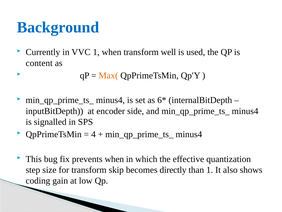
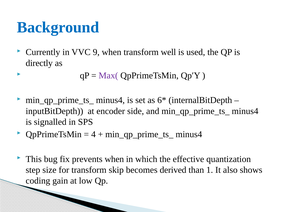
VVC 1: 1 -> 9 (96, 52)
content: content -> directly (39, 63)
Max( colour: orange -> purple (108, 75)
directly: directly -> derived (173, 169)
